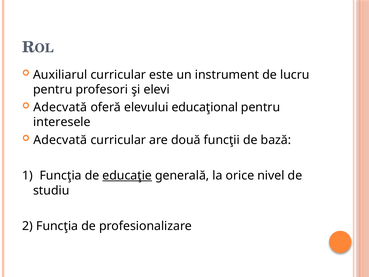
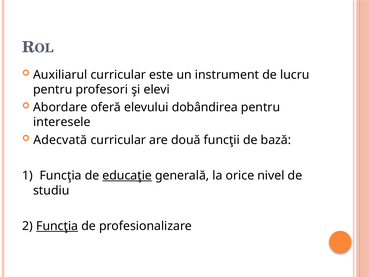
Adecvată: Adecvată -> Abordare (60, 107)
educaţional: educaţional -> dobândirea (205, 107)
Funcţia underline: none -> present (57, 226)
